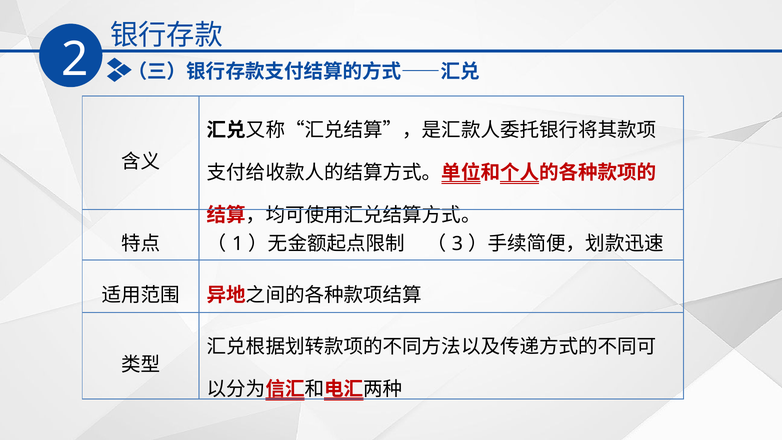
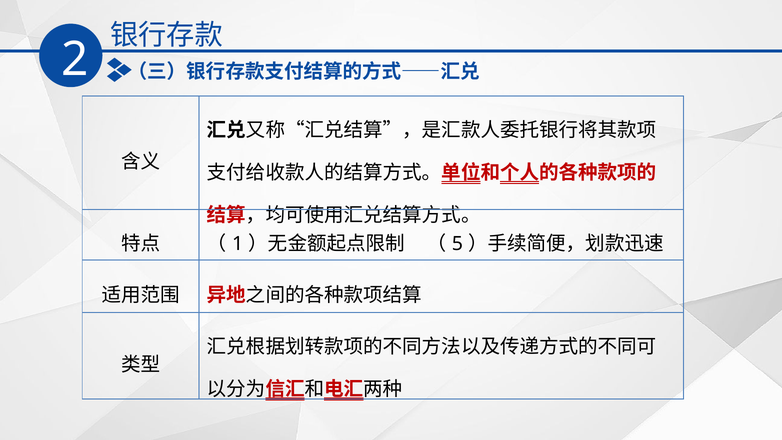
3: 3 -> 5 (457, 244)
